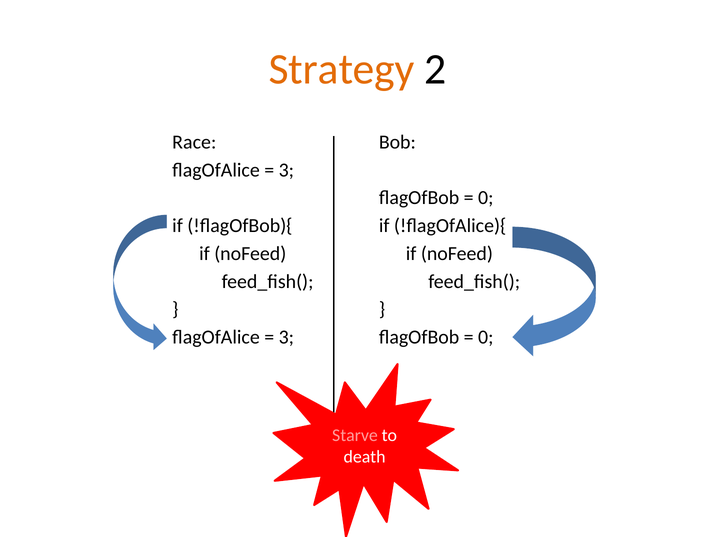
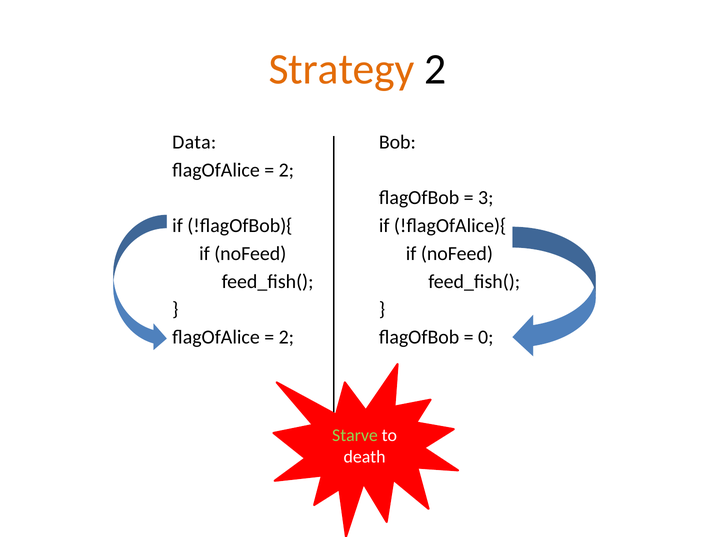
Race: Race -> Data (194, 142)
3: 3 -> 2 (286, 170)
0: 0 -> 3 (486, 198)
3: 3 -> 2 (286, 337)
Starve colour: pink -> light green (355, 435)
